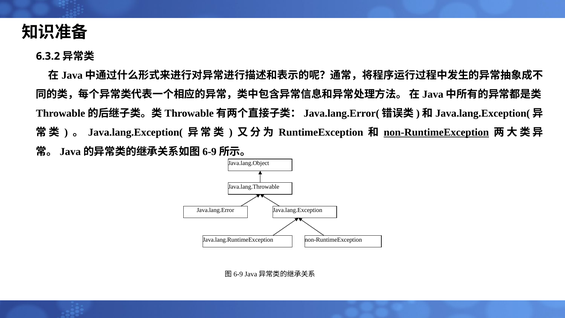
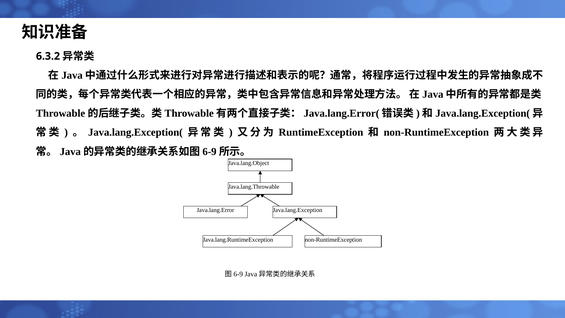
non-RuntimeException underline: present -> none (436, 132)
